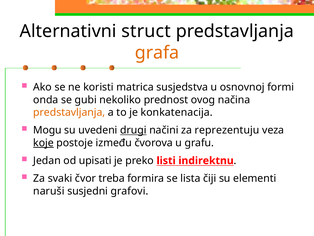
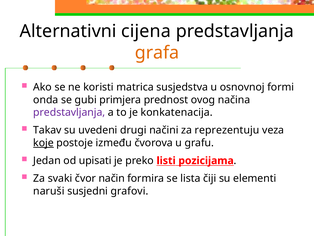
struct: struct -> cijena (146, 31)
nekoliko: nekoliko -> primjera (120, 100)
predstavljanja colour: orange -> purple (69, 112)
Mogu: Mogu -> Takav (47, 130)
drugi underline: present -> none (133, 130)
indirektnu: indirektnu -> pozicijama (206, 160)
treba: treba -> način (112, 178)
